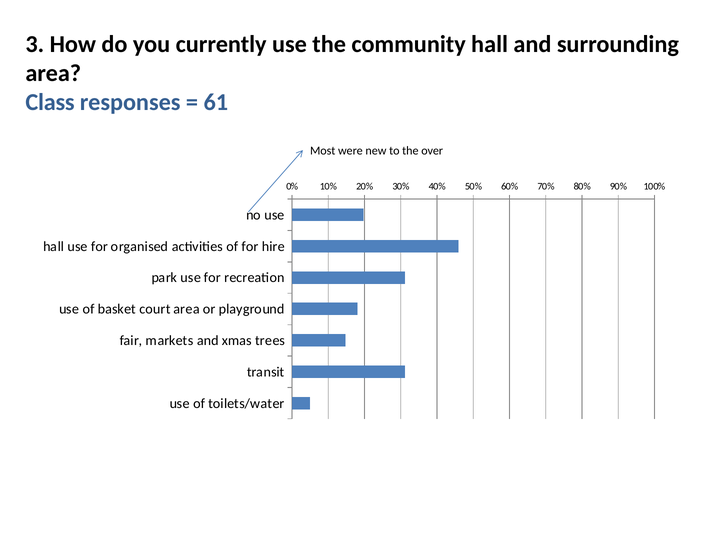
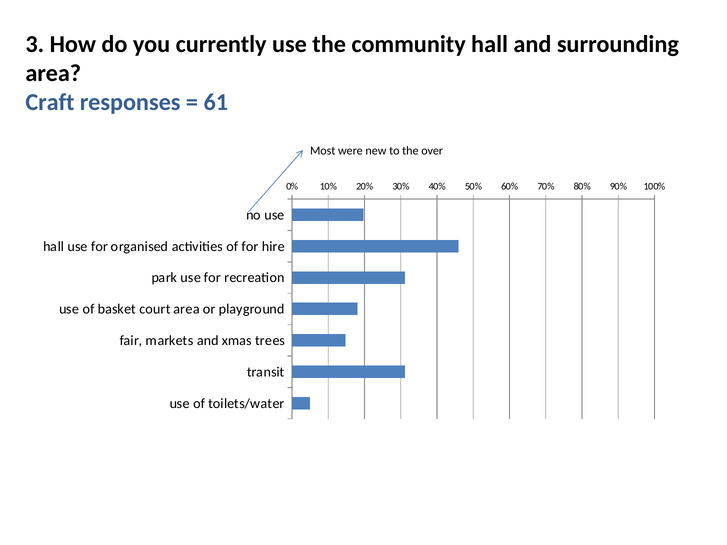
Class: Class -> Craft (50, 102)
